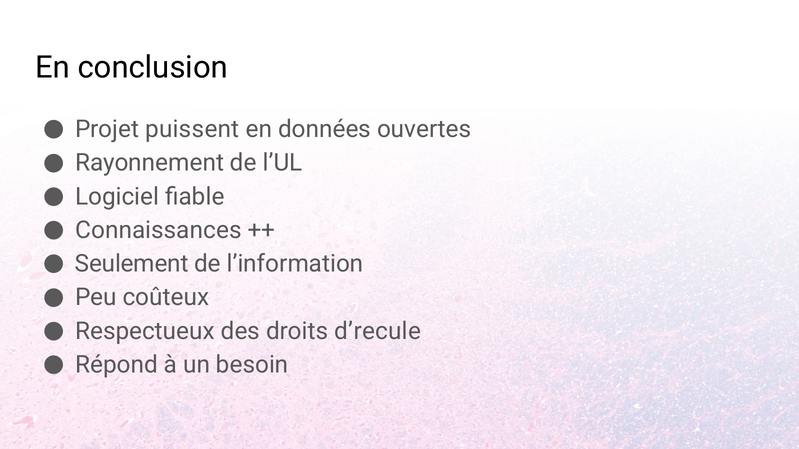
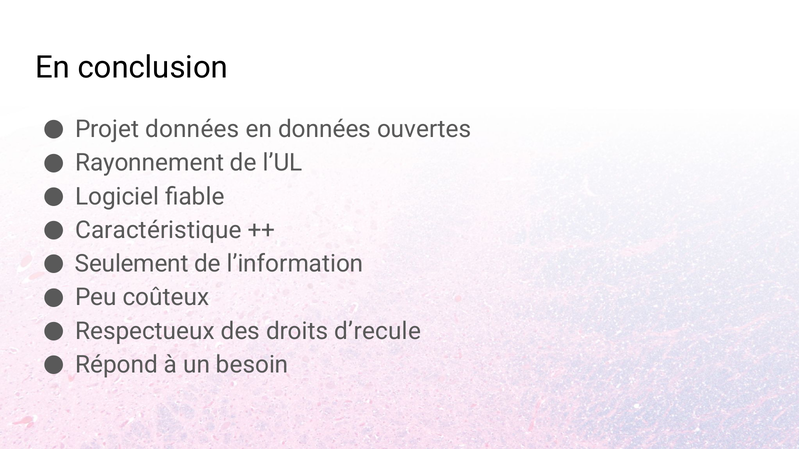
Projet puissent: puissent -> données (192, 129)
Connaissances: Connaissances -> Caractéristique (158, 230)
